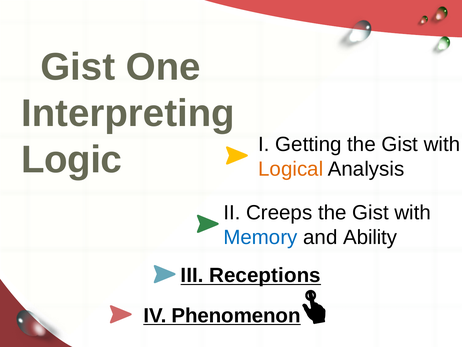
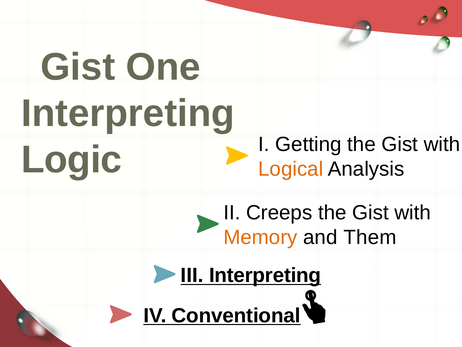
Memory colour: blue -> orange (260, 237)
Ability: Ability -> Them (370, 237)
III Receptions: Receptions -> Interpreting (265, 275)
Phenomenon: Phenomenon -> Conventional (236, 315)
